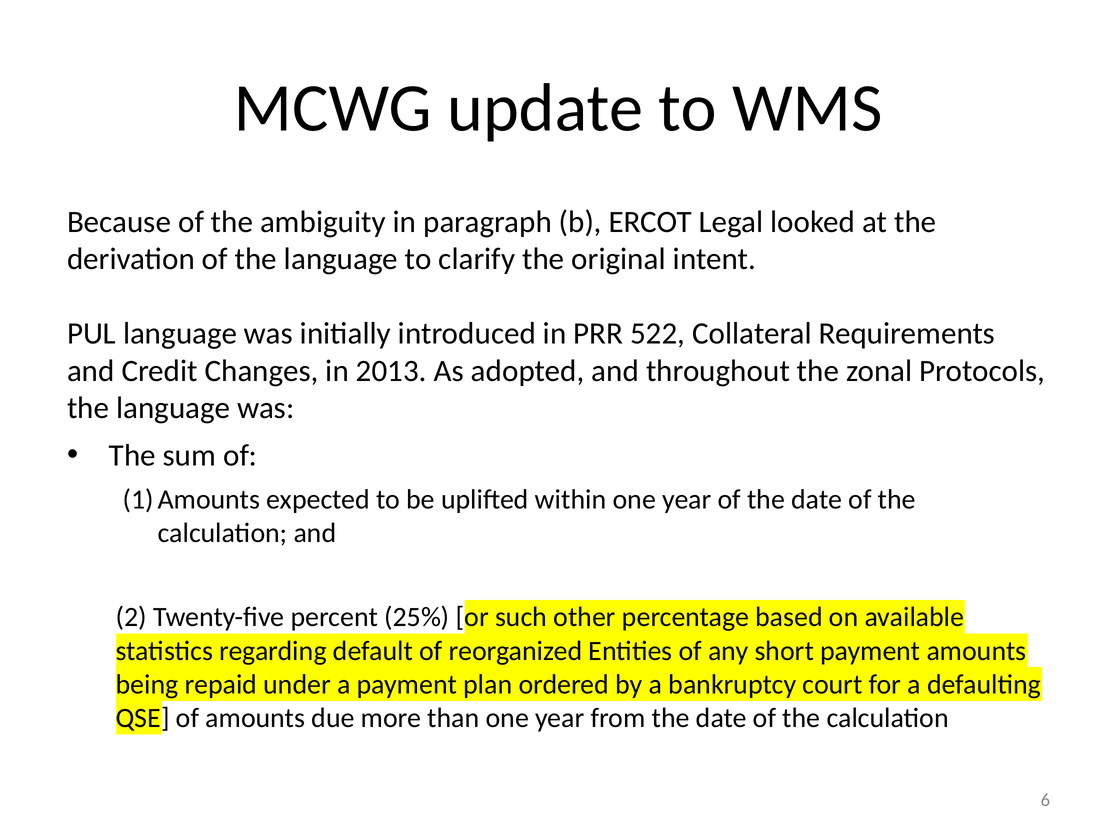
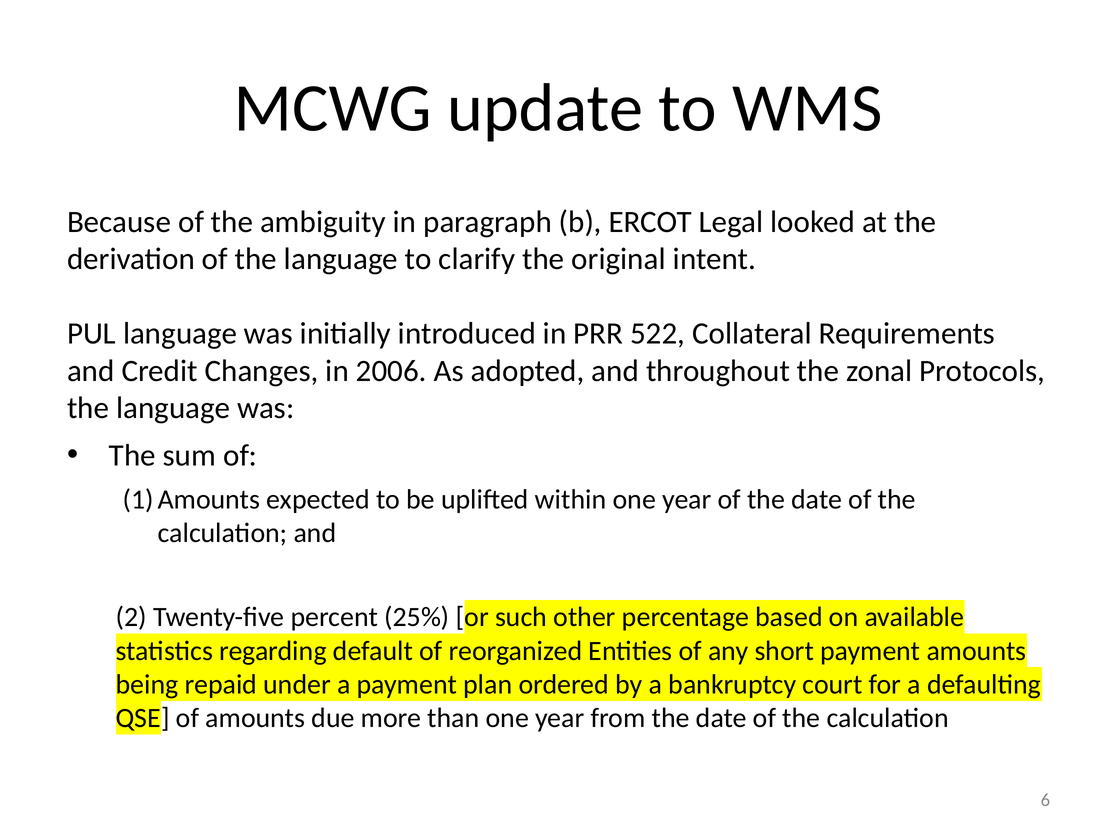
2013: 2013 -> 2006 (391, 371)
